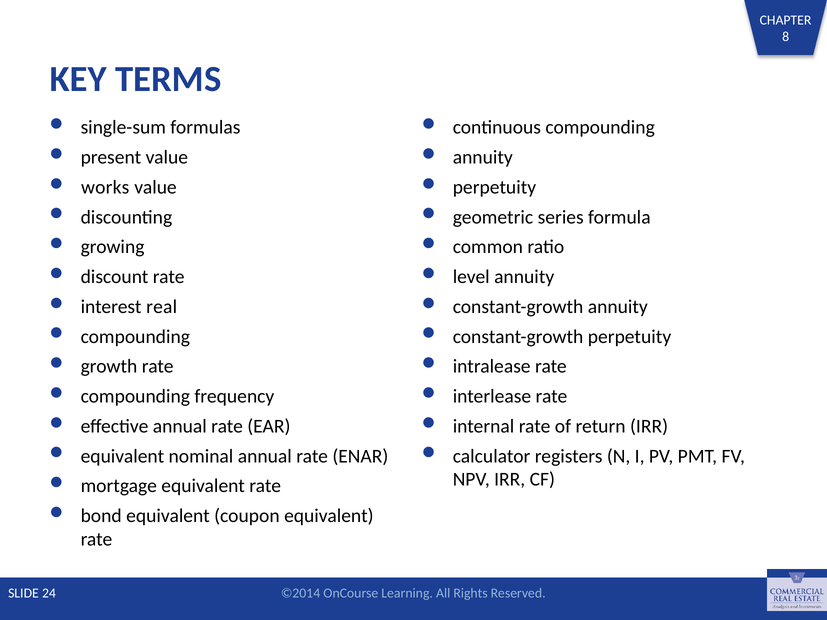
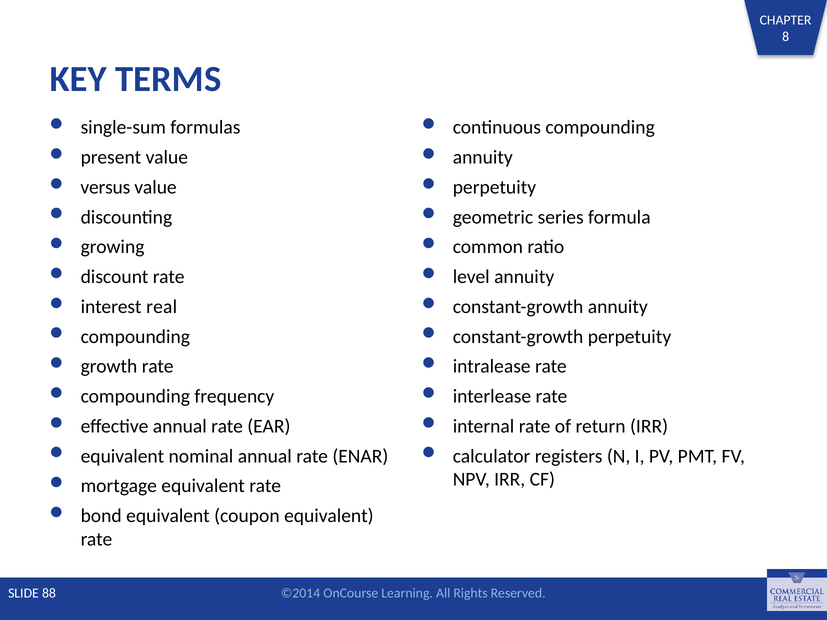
works: works -> versus (105, 187)
24: 24 -> 88 (49, 594)
